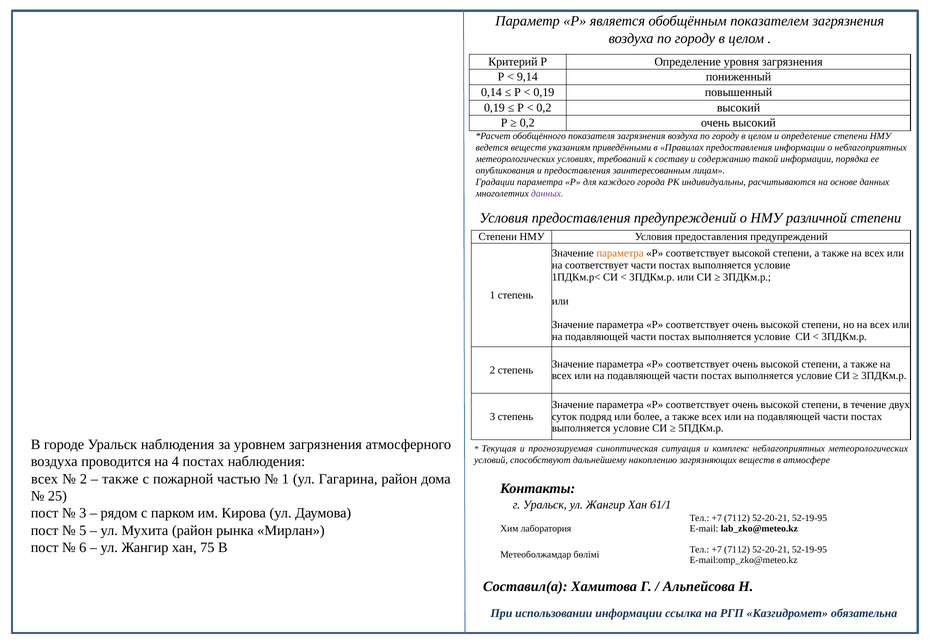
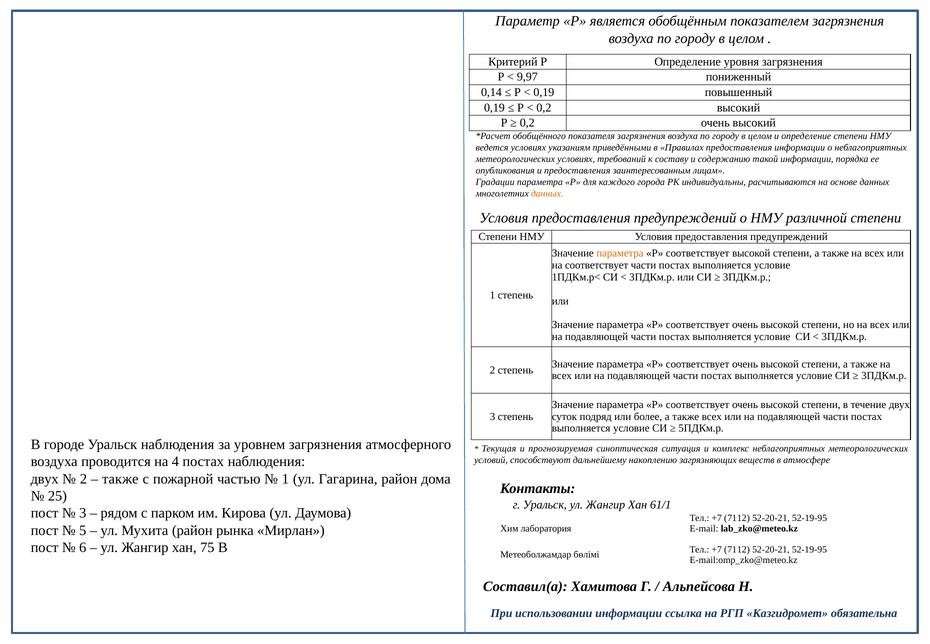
9,14: 9,14 -> 9,97 (527, 77)
ведется веществ: веществ -> условиях (528, 148)
данных colour: purple -> orange (547, 193)
всех: всех -> двух (45, 479)
